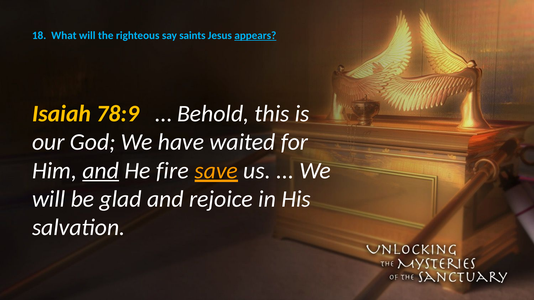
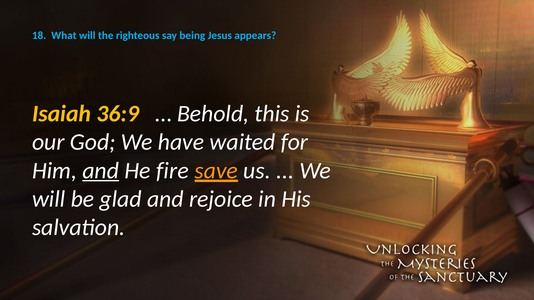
saints: saints -> being (192, 35)
appears underline: present -> none (255, 35)
78:9: 78:9 -> 36:9 (118, 114)
